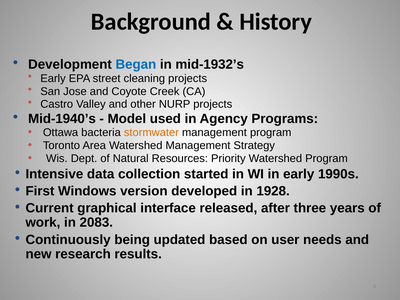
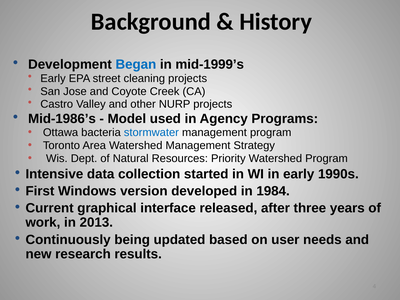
mid-1932’s: mid-1932’s -> mid-1999’s (210, 64)
Mid-1940’s: Mid-1940’s -> Mid-1986’s (62, 119)
stormwater colour: orange -> blue (151, 133)
1928: 1928 -> 1984 (273, 191)
2083: 2083 -> 2013 (96, 223)
